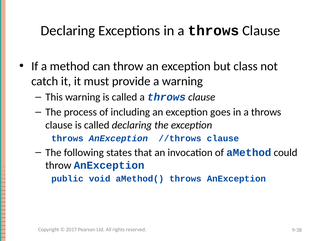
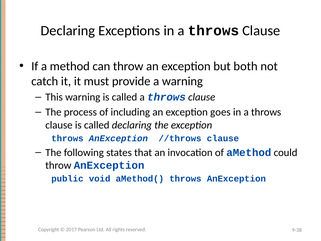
class: class -> both (246, 66)
